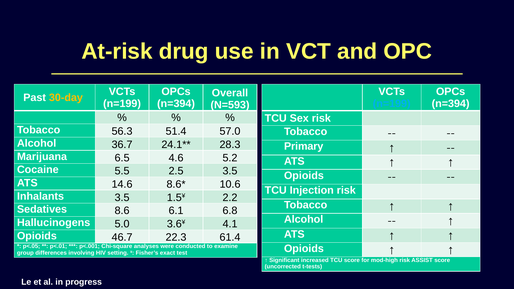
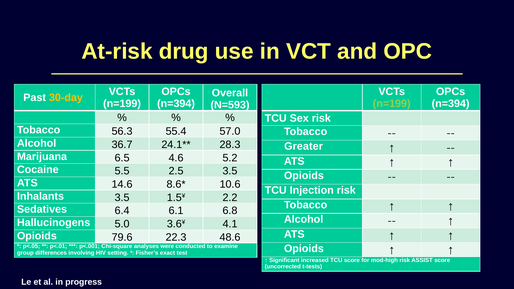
n=199 colour: light blue -> light green (392, 104)
51.4: 51.4 -> 55.4 (176, 131)
Primary: Primary -> Greater (304, 146)
8.6: 8.6 -> 6.4 (122, 211)
46.7: 46.7 -> 79.6 (122, 237)
61.4: 61.4 -> 48.6 (230, 237)
